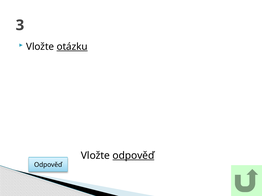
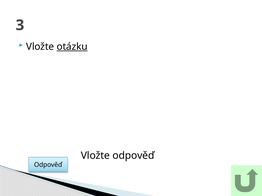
odpověď underline: present -> none (133, 156)
